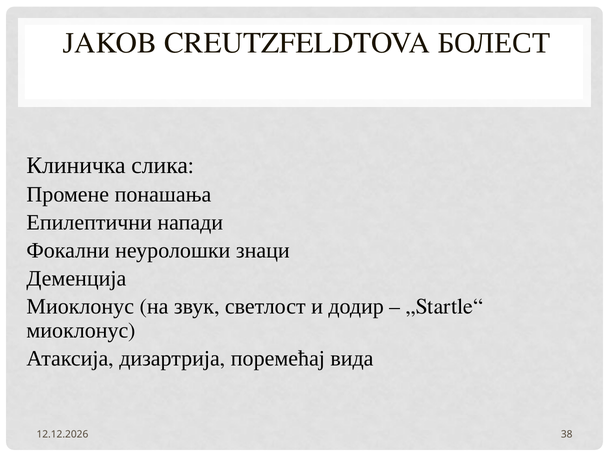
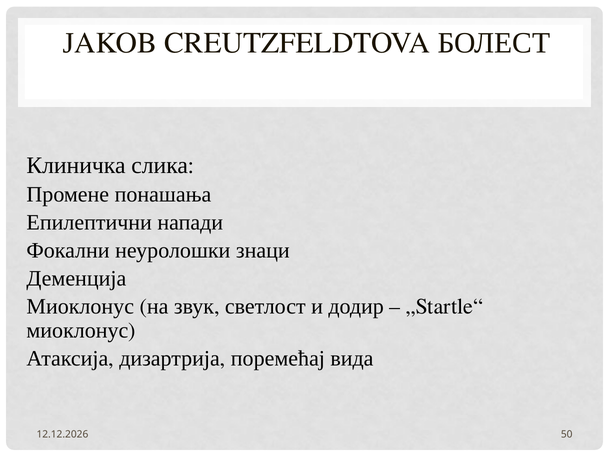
38: 38 -> 50 (567, 435)
